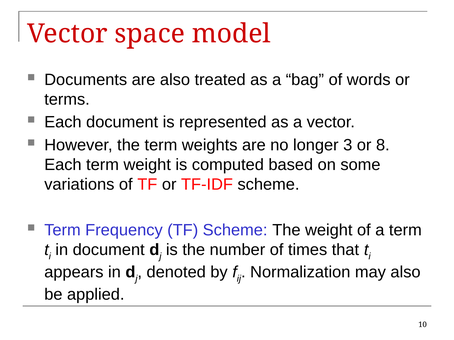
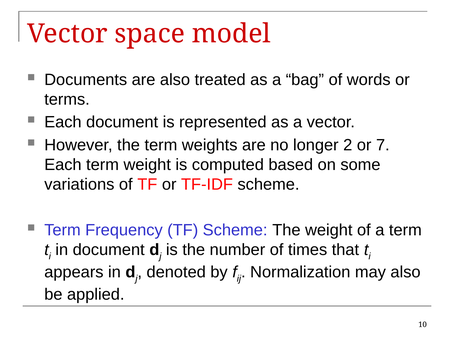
3: 3 -> 2 (348, 145)
8: 8 -> 7 (383, 145)
